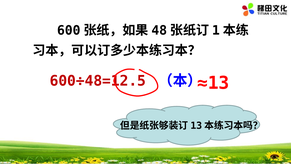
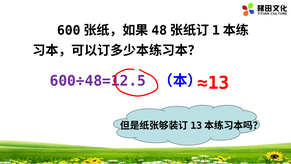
600÷48=12.5 colour: red -> purple (98, 81)
